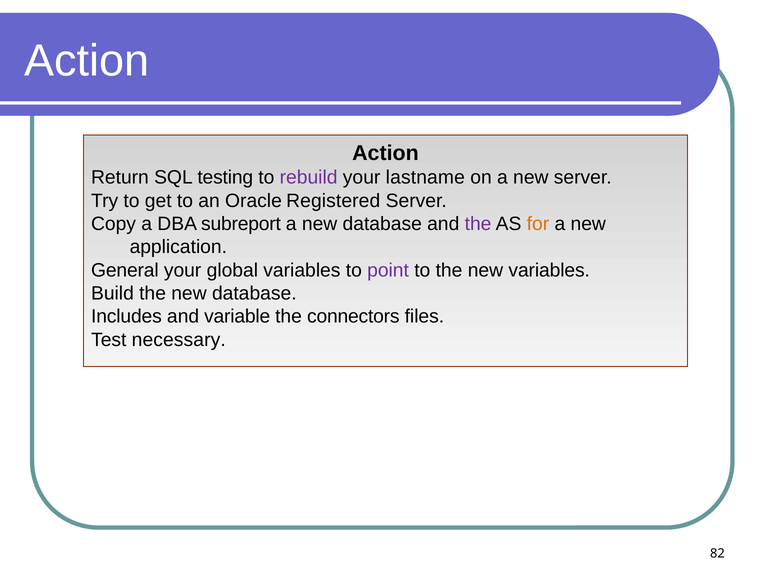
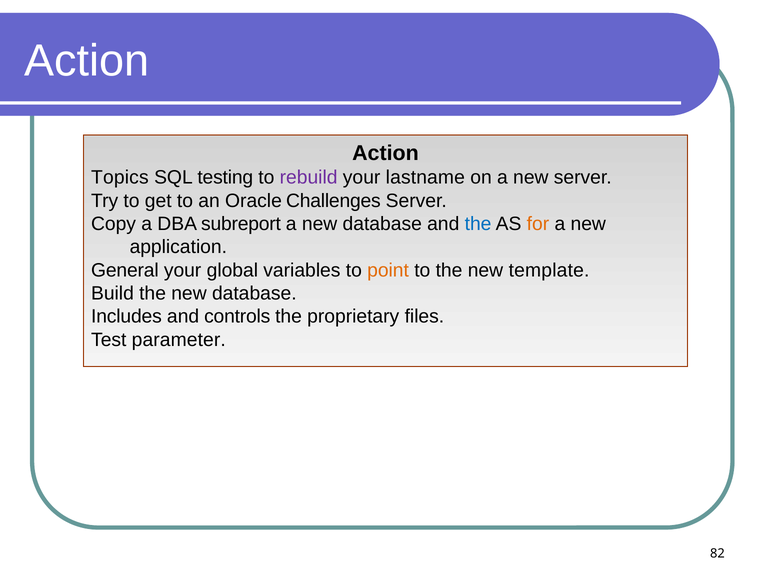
Return: Return -> Topics (120, 177)
Registered: Registered -> Challenges (333, 200)
the colour: purple -> blue (478, 224)
point colour: purple -> orange (388, 270)
new variables: variables -> template (549, 270)
variable: variable -> controls (237, 316)
connectors: connectors -> proprietary (353, 316)
necessary: necessary -> parameter (179, 339)
